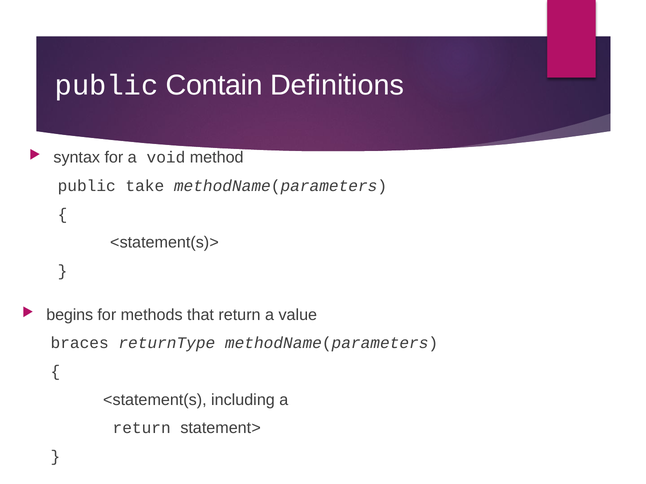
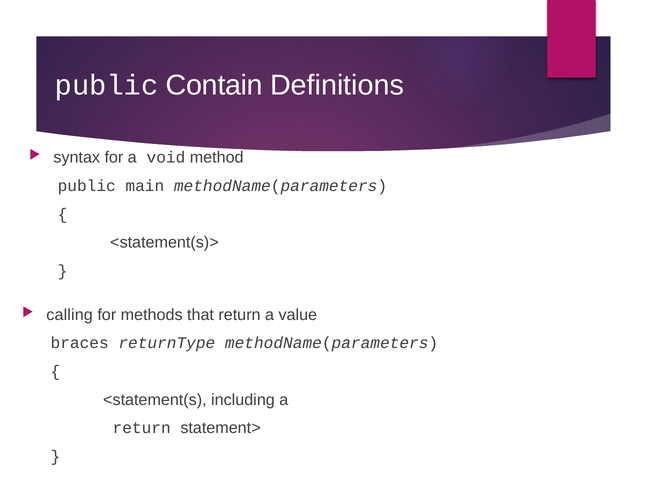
take: take -> main (145, 186)
begins: begins -> calling (70, 315)
